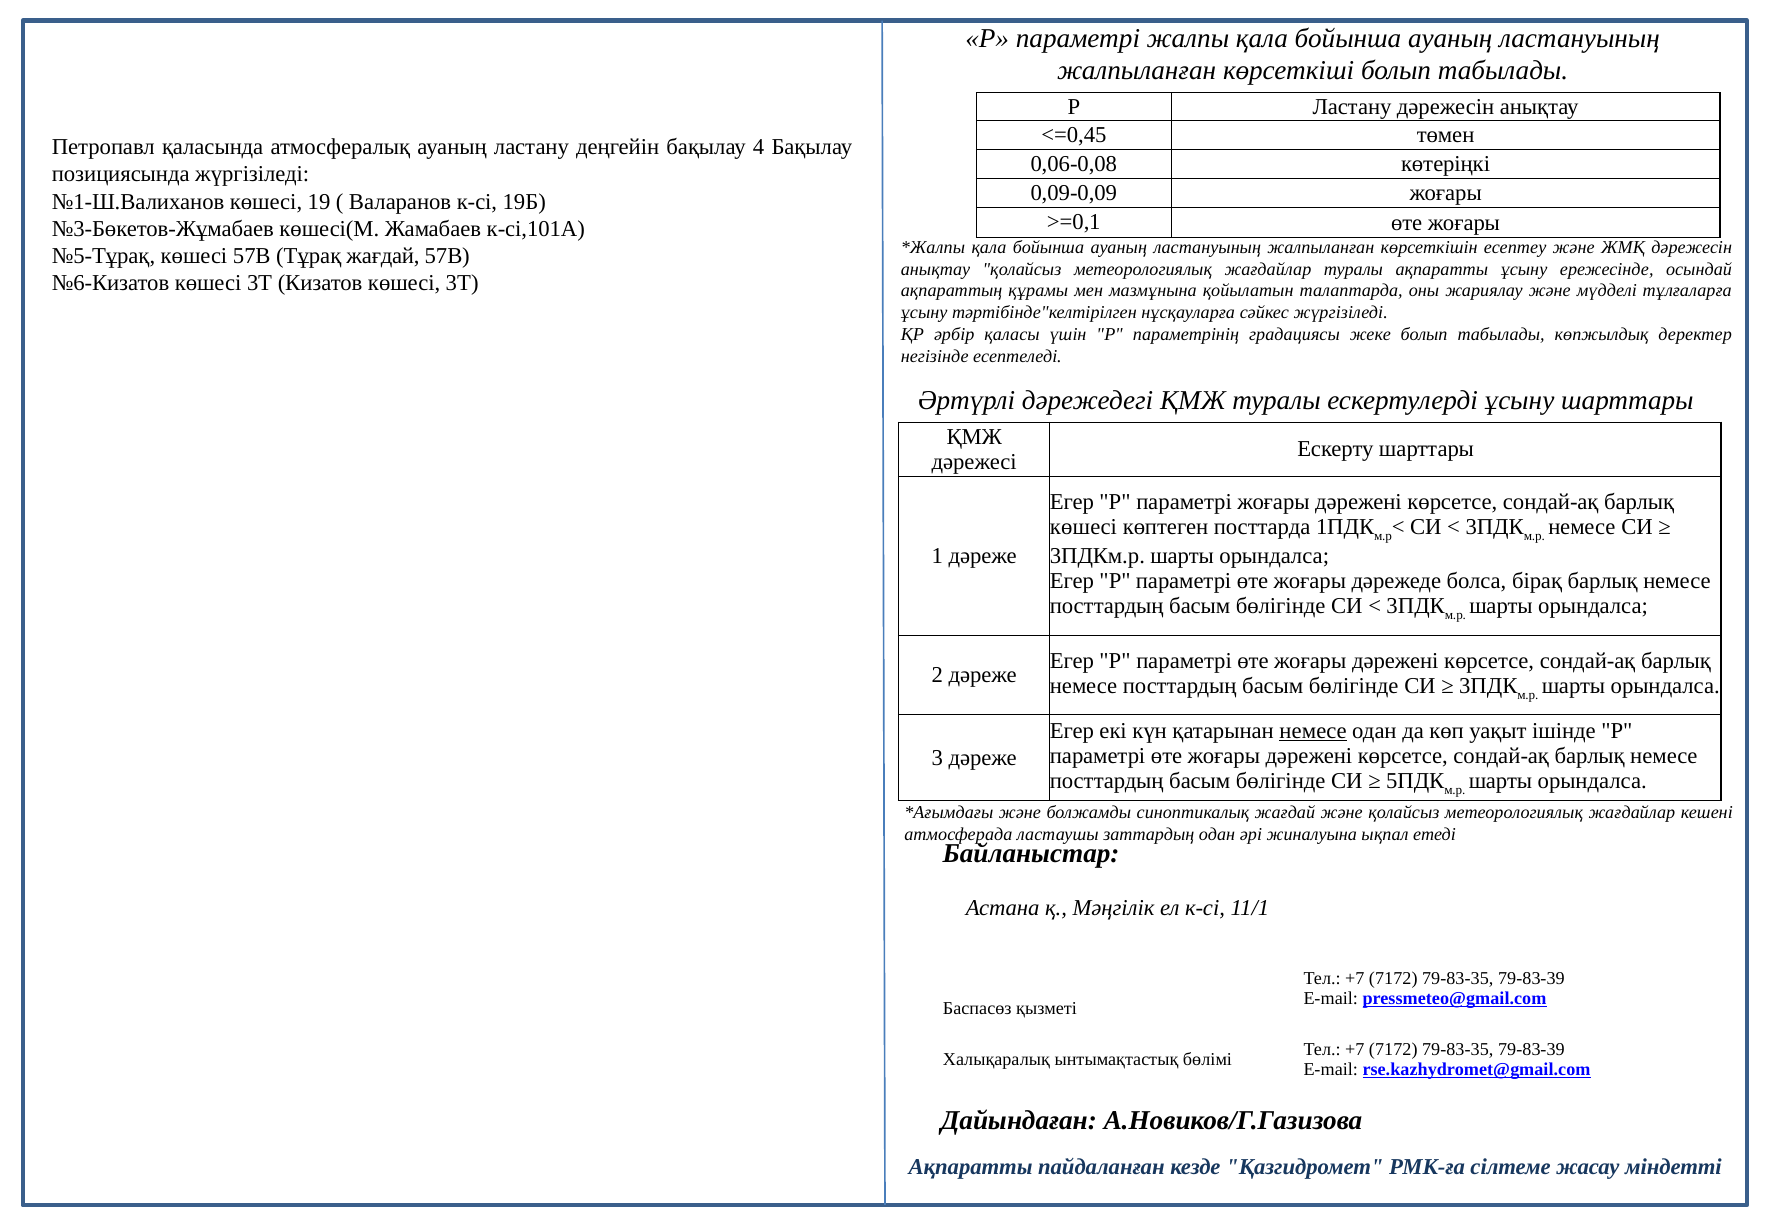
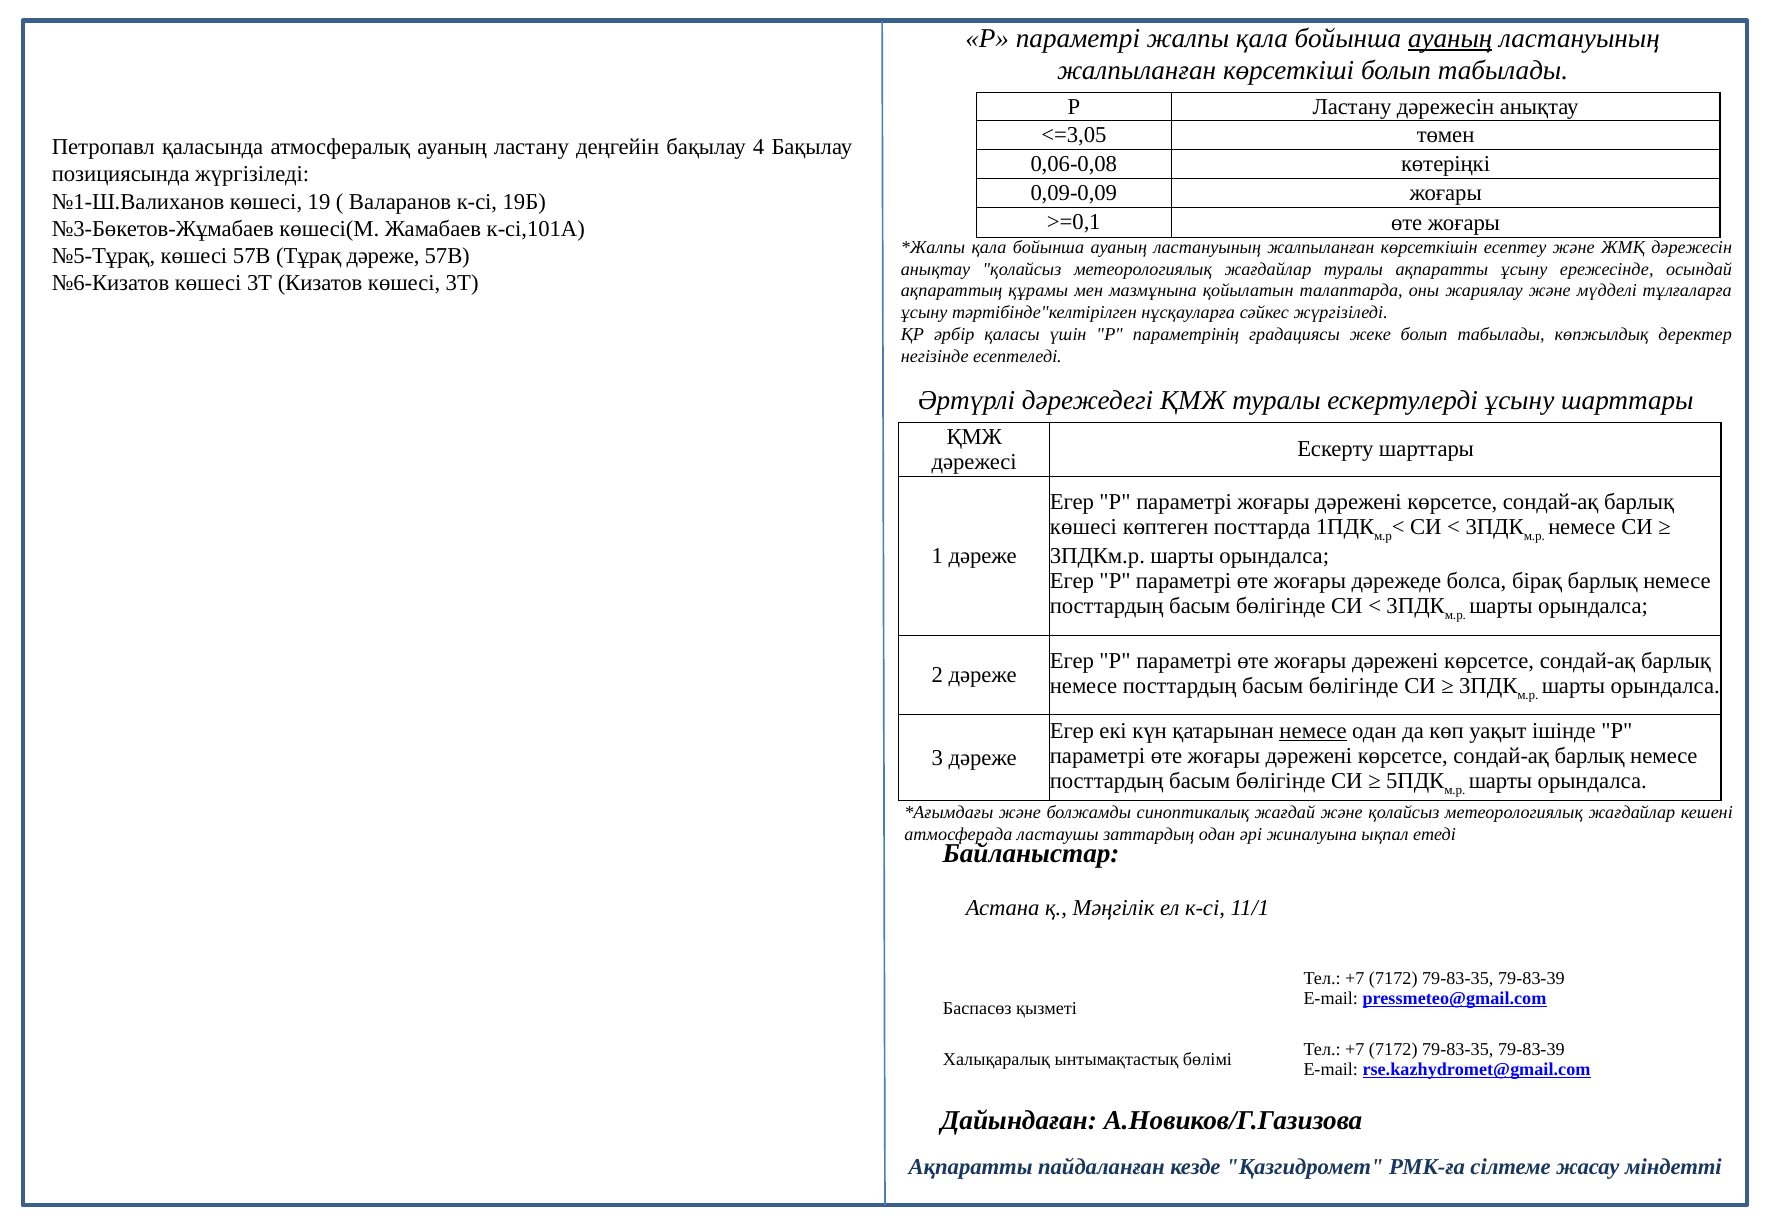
ауаның underline: none -> present (1450, 38)
<=0,45: <=0,45 -> <=3,05 (1074, 135)
Тұрақ жағдай: жағдай -> дәреже (383, 256)
